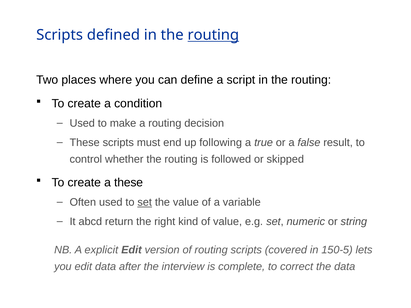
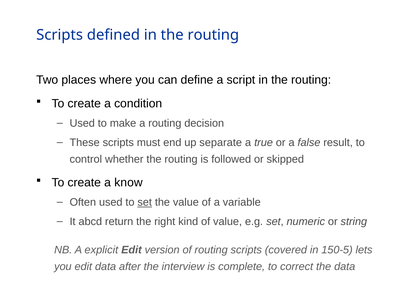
routing underline: present -> none (213, 35)
following: following -> separate (221, 143)
a these: these -> know (128, 183)
